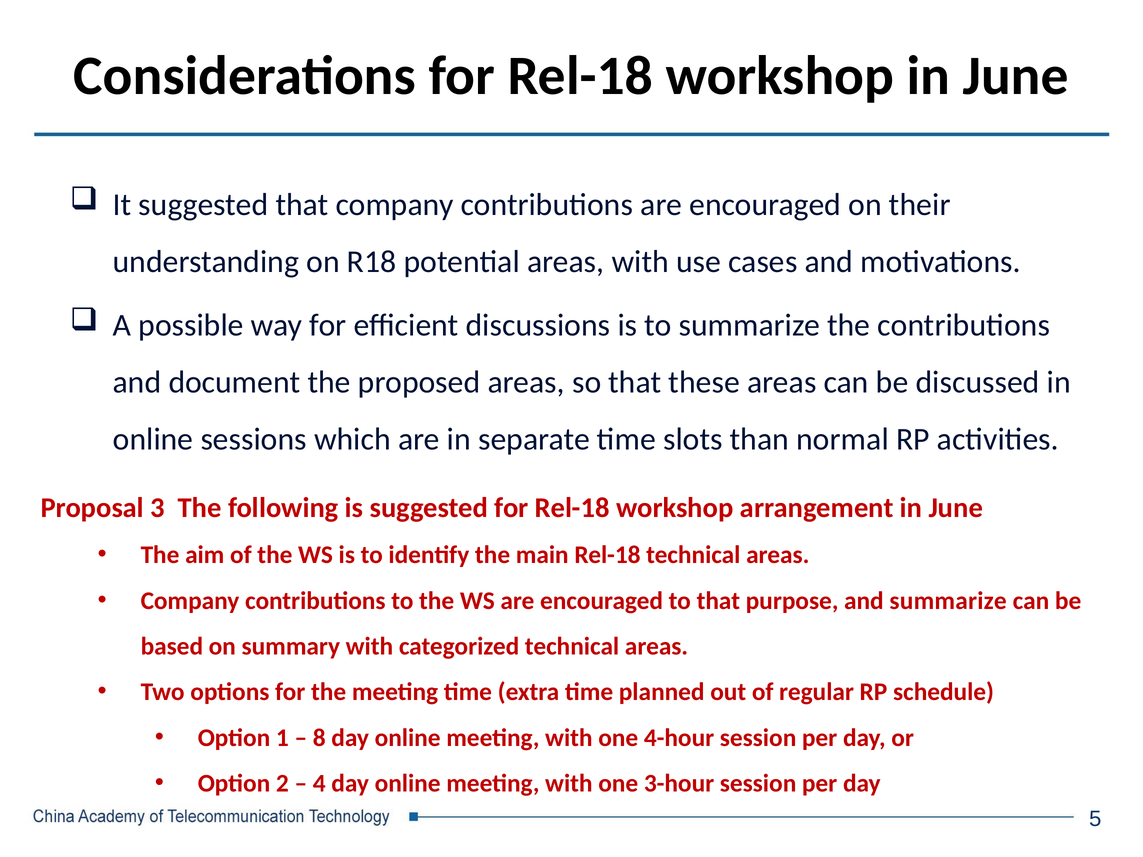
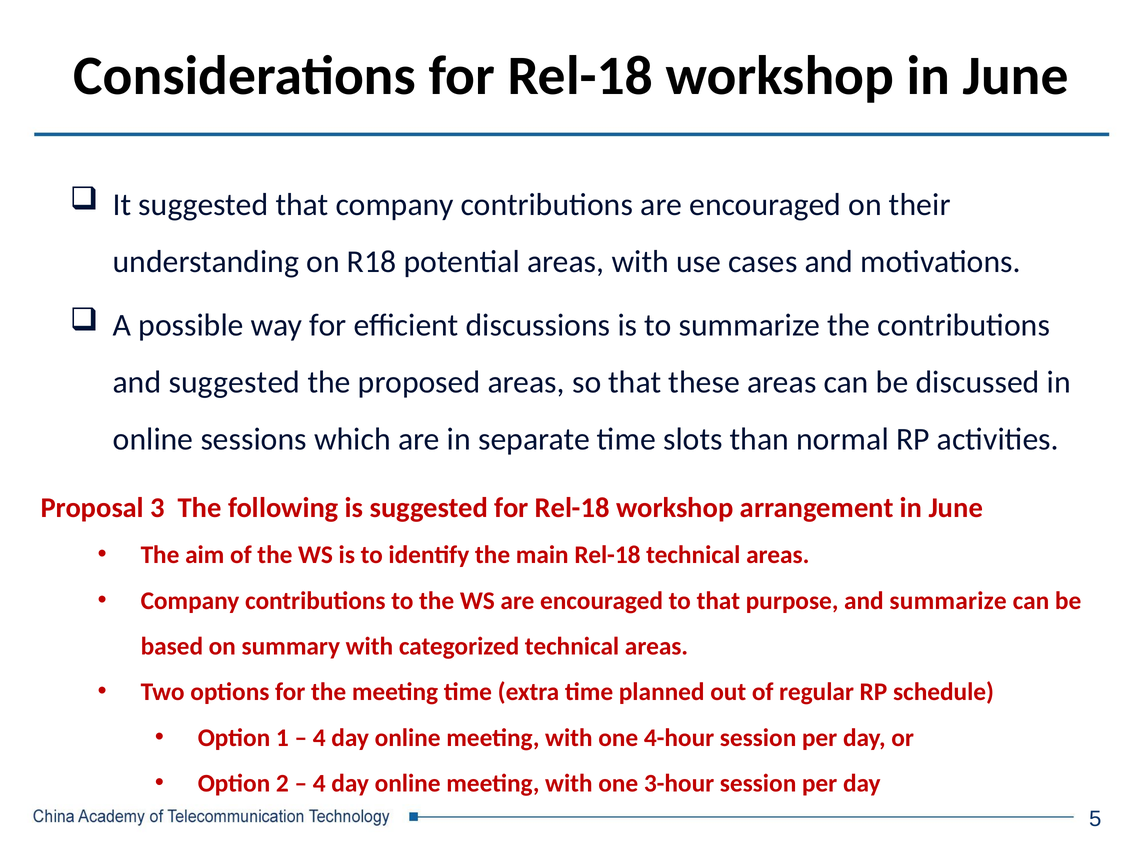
and document: document -> suggested (234, 382)
8: 8 -> 4 (319, 738)
